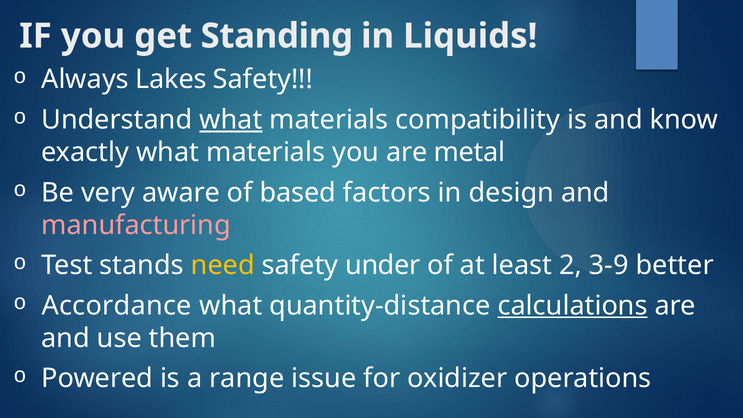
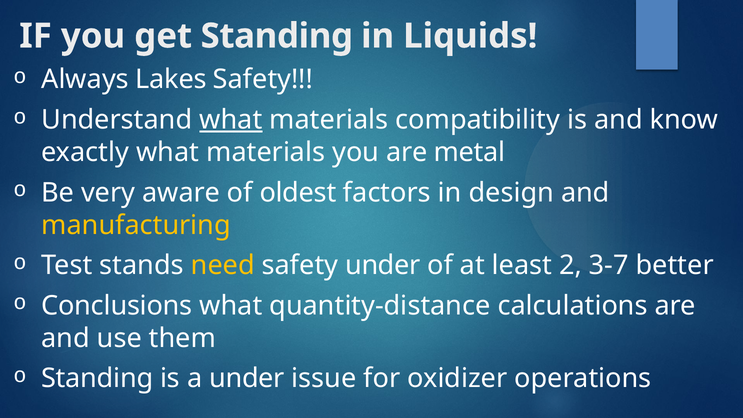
based: based -> oldest (298, 193)
manufacturing colour: pink -> yellow (136, 225)
3-9: 3-9 -> 3-7 (609, 265)
Accordance: Accordance -> Conclusions (117, 306)
calculations underline: present -> none (573, 306)
Powered: Powered -> Standing (97, 378)
a range: range -> under (247, 378)
